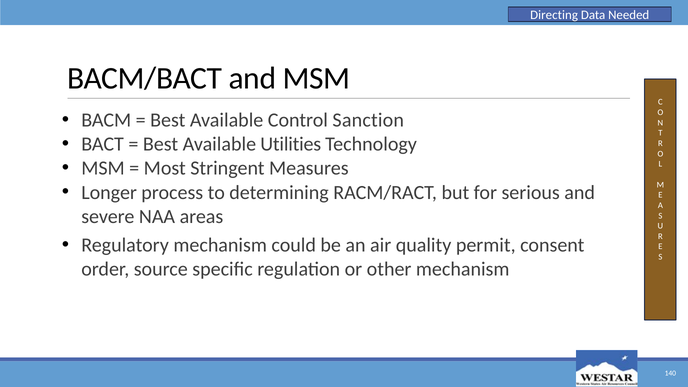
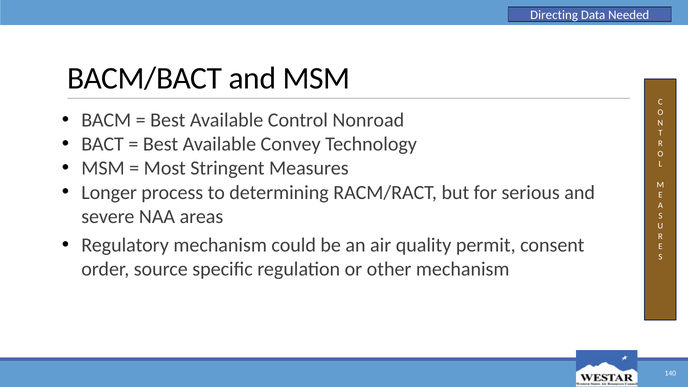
Sanction: Sanction -> Nonroad (368, 120)
Utilities: Utilities -> Convey (291, 144)
